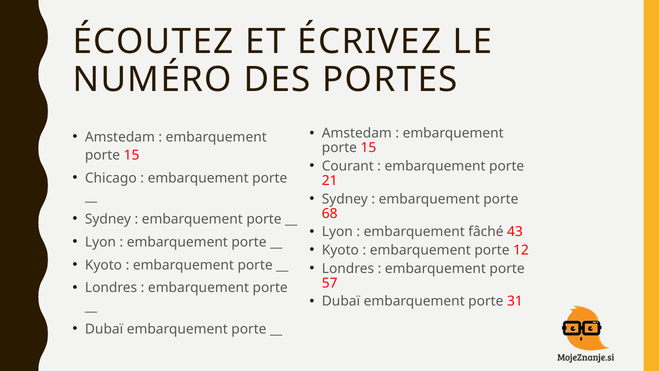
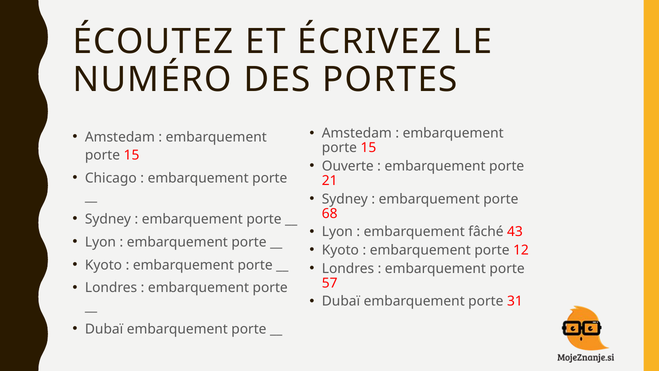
Courant: Courant -> Ouverte (348, 166)
